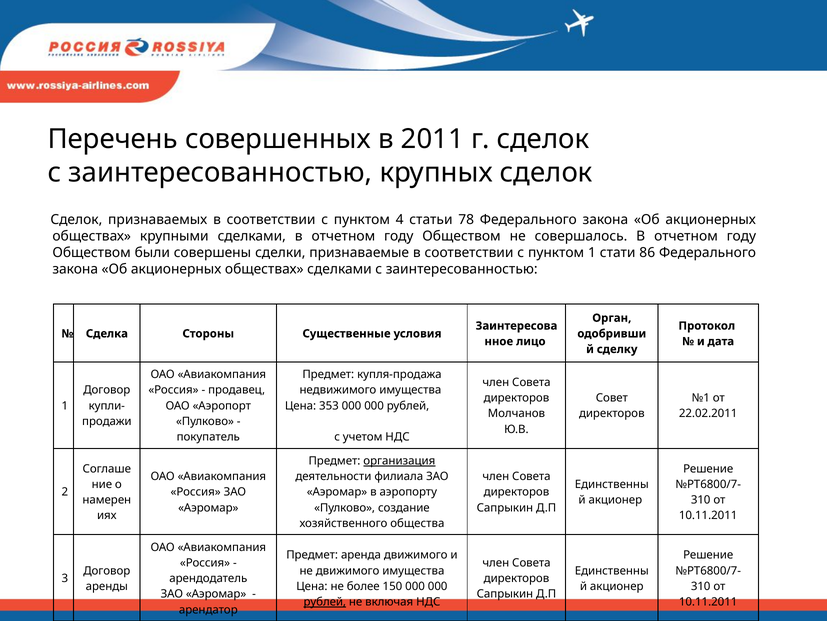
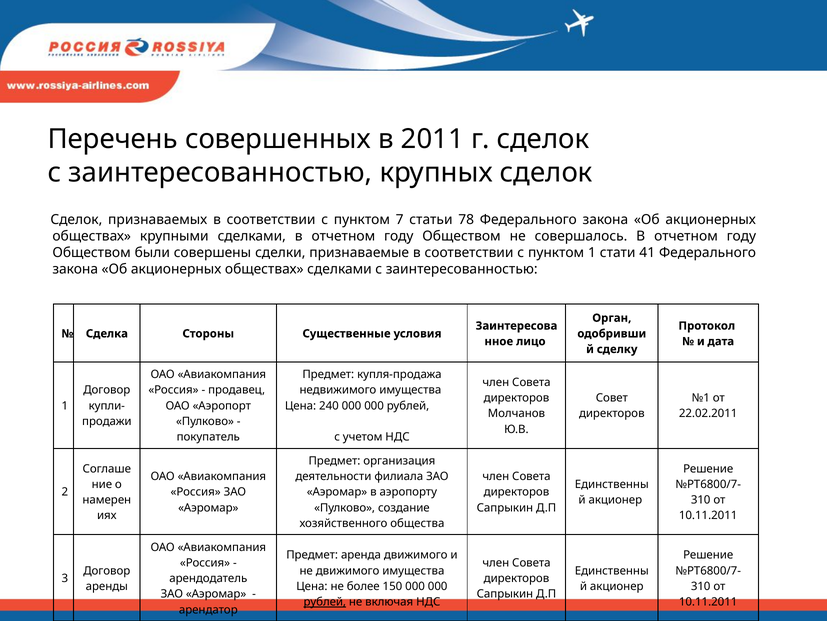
4: 4 -> 7 (400, 219)
86: 86 -> 41 (647, 252)
353: 353 -> 240 (329, 405)
организация underline: present -> none (399, 460)
